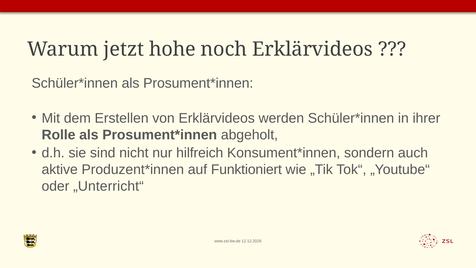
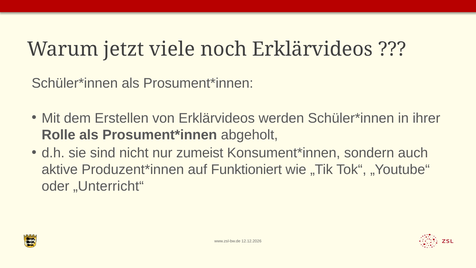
hohe: hohe -> viele (172, 49)
hilfreich: hilfreich -> zumeist (200, 153)
